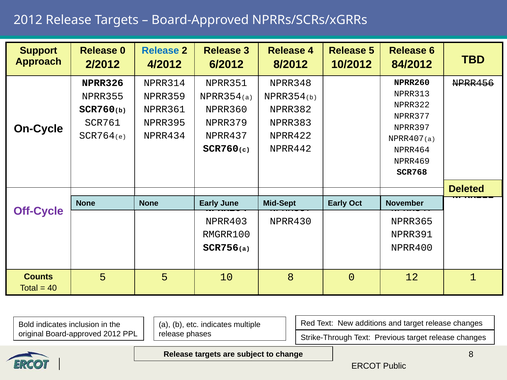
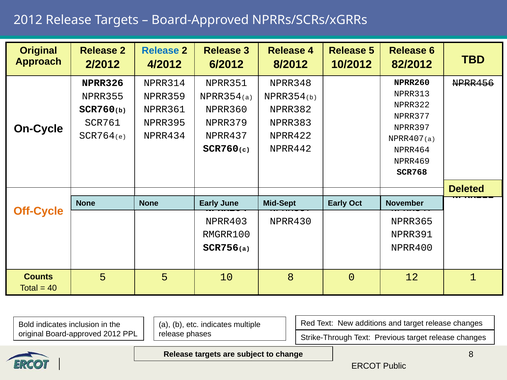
Support: Support -> Original (38, 51)
0: 0 -> 2 (123, 51)
84/2012: 84/2012 -> 82/2012 (412, 65)
Off-Cycle colour: purple -> orange (38, 211)
